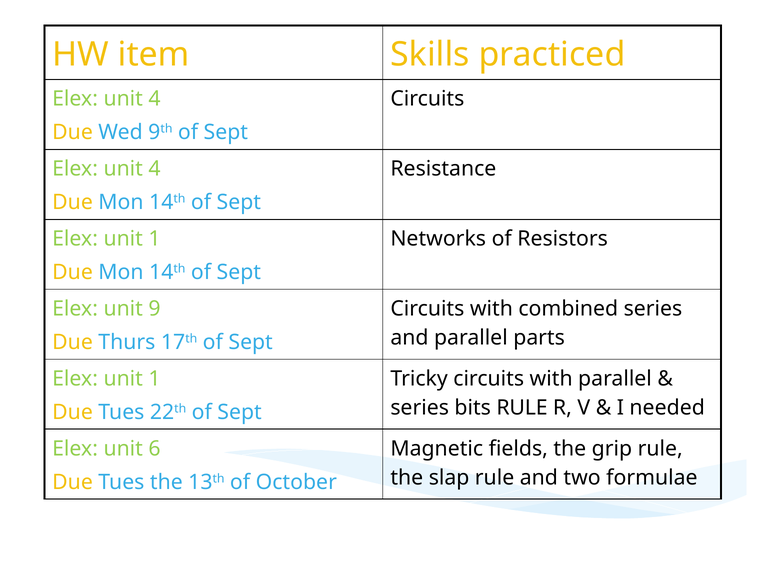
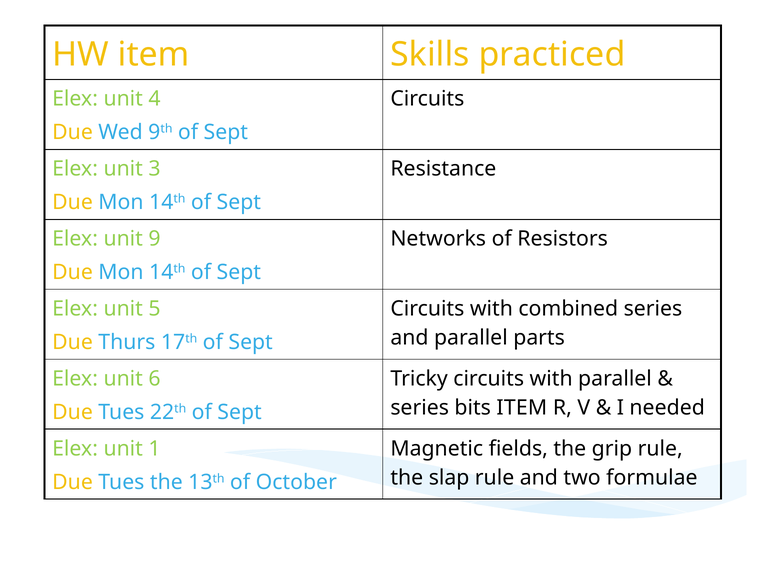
4: 4 -> 3 (155, 169)
1: 1 -> 9 (155, 239)
9: 9 -> 5 (155, 309)
1: 1 -> 6 (155, 379)
bits RULE: RULE -> ITEM (522, 408)
6: 6 -> 1 (155, 449)
